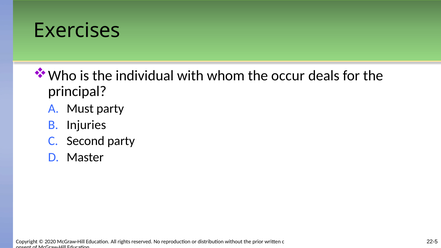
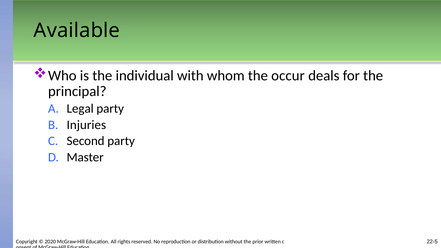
Exercises: Exercises -> Available (77, 30)
Must: Must -> Legal (80, 109)
